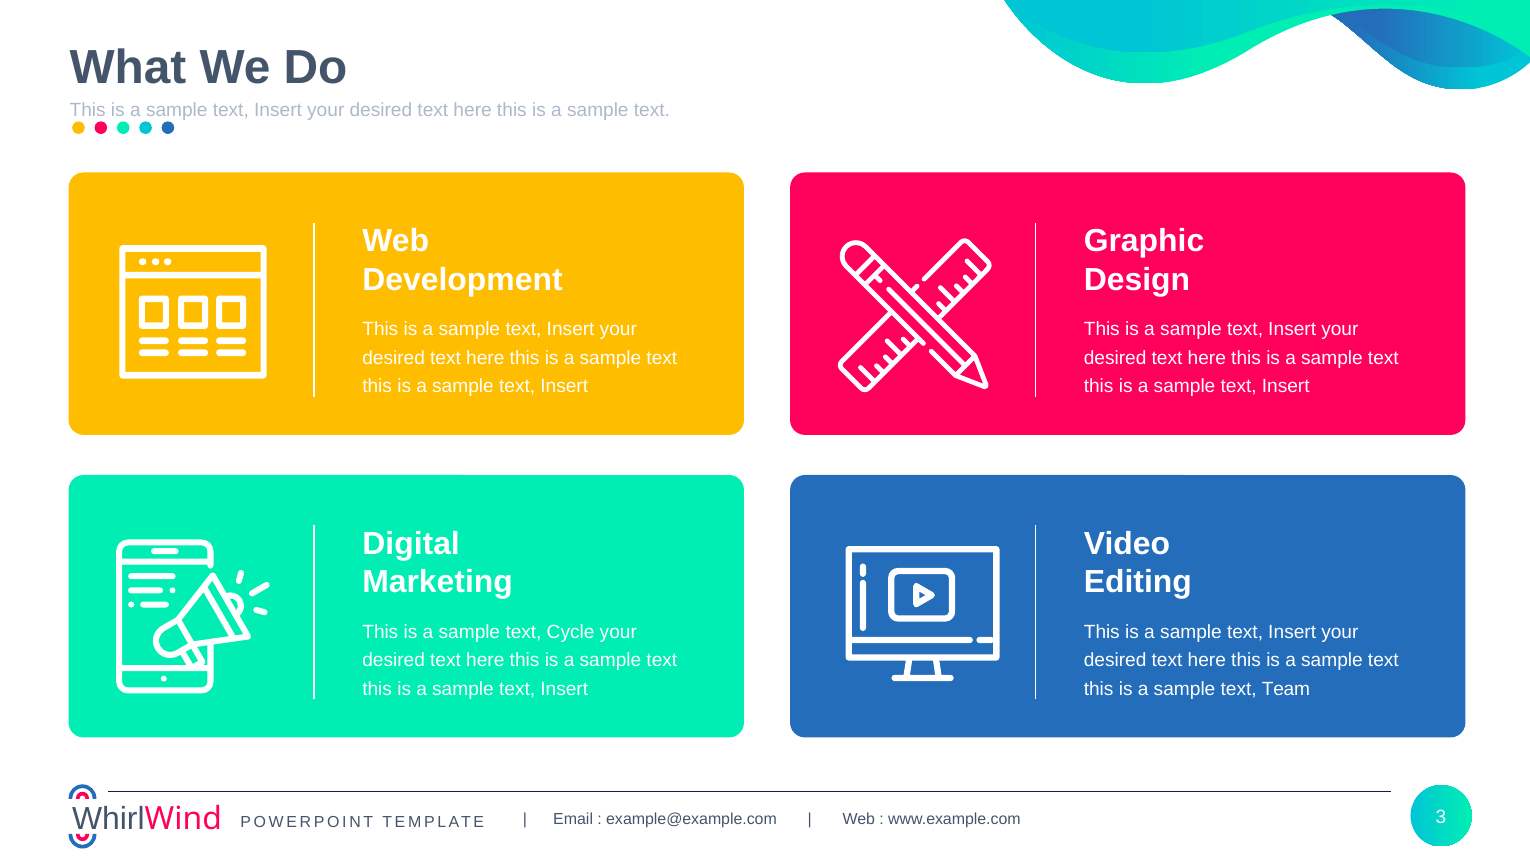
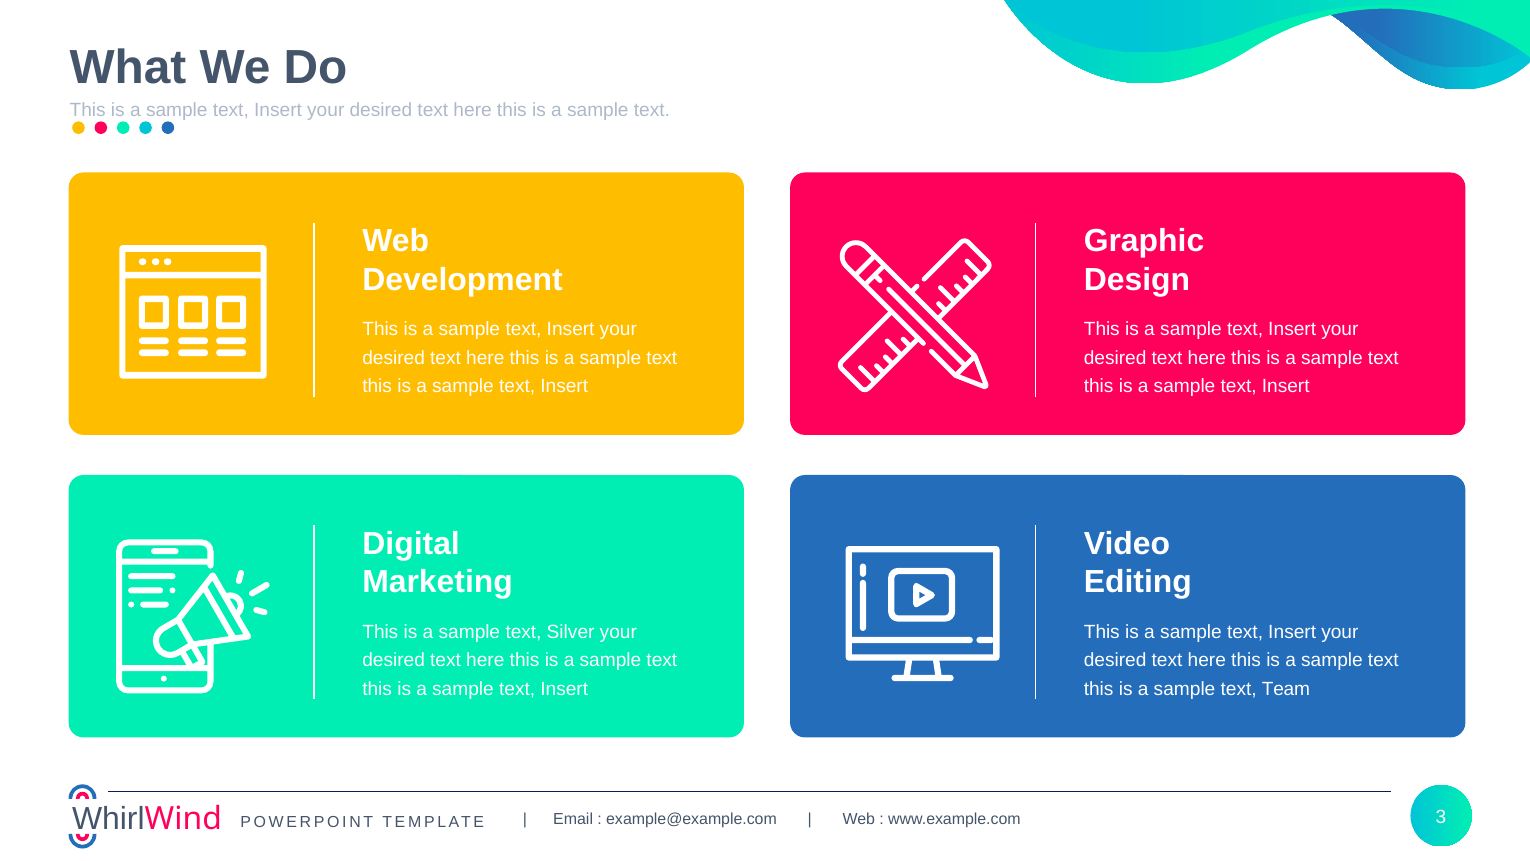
Cycle: Cycle -> Silver (571, 631)
